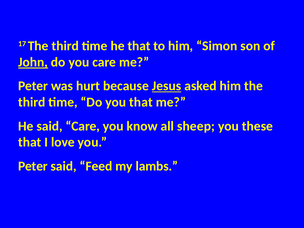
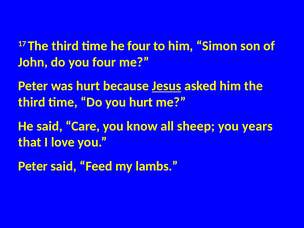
he that: that -> four (139, 46)
John underline: present -> none (33, 62)
you care: care -> four (104, 62)
you that: that -> hurt (141, 102)
these: these -> years (257, 126)
